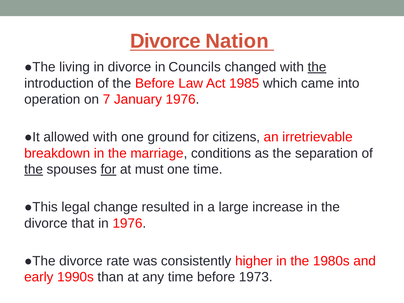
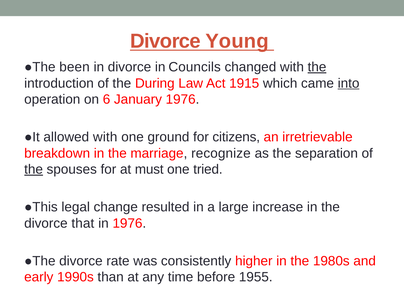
Nation: Nation -> Young (237, 41)
living: living -> been (74, 67)
the Before: Before -> During (155, 83)
1985: 1985 -> 1915 (244, 83)
into underline: none -> present (349, 83)
7: 7 -> 6 (107, 99)
conditions: conditions -> recognize (221, 153)
for underline: present -> none (108, 169)
one time: time -> tried (208, 169)
1973: 1973 -> 1955 (256, 277)
